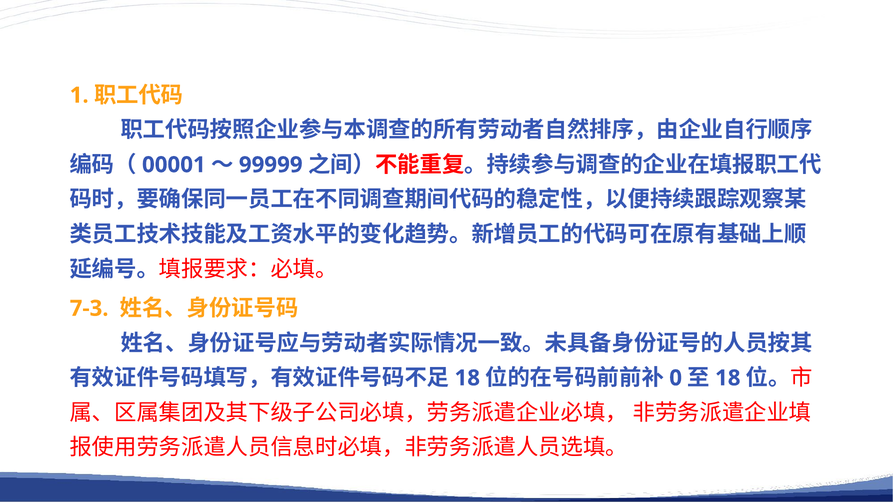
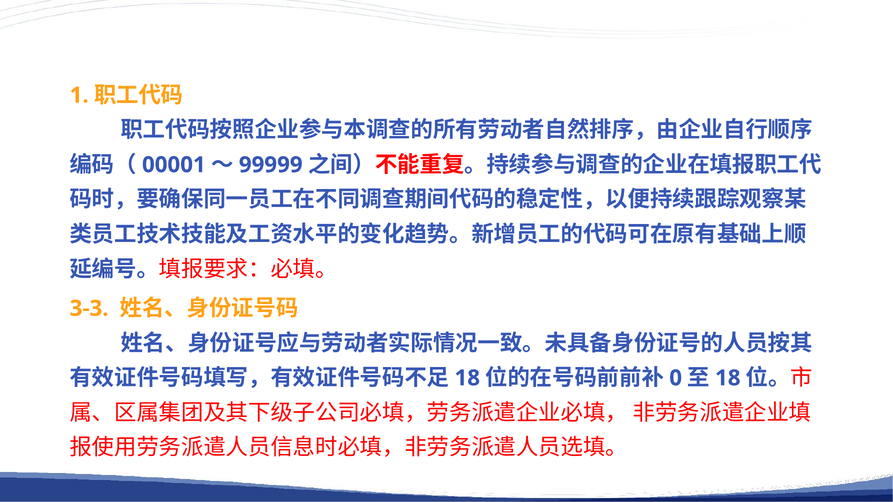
7-3: 7-3 -> 3-3 (89, 309)
